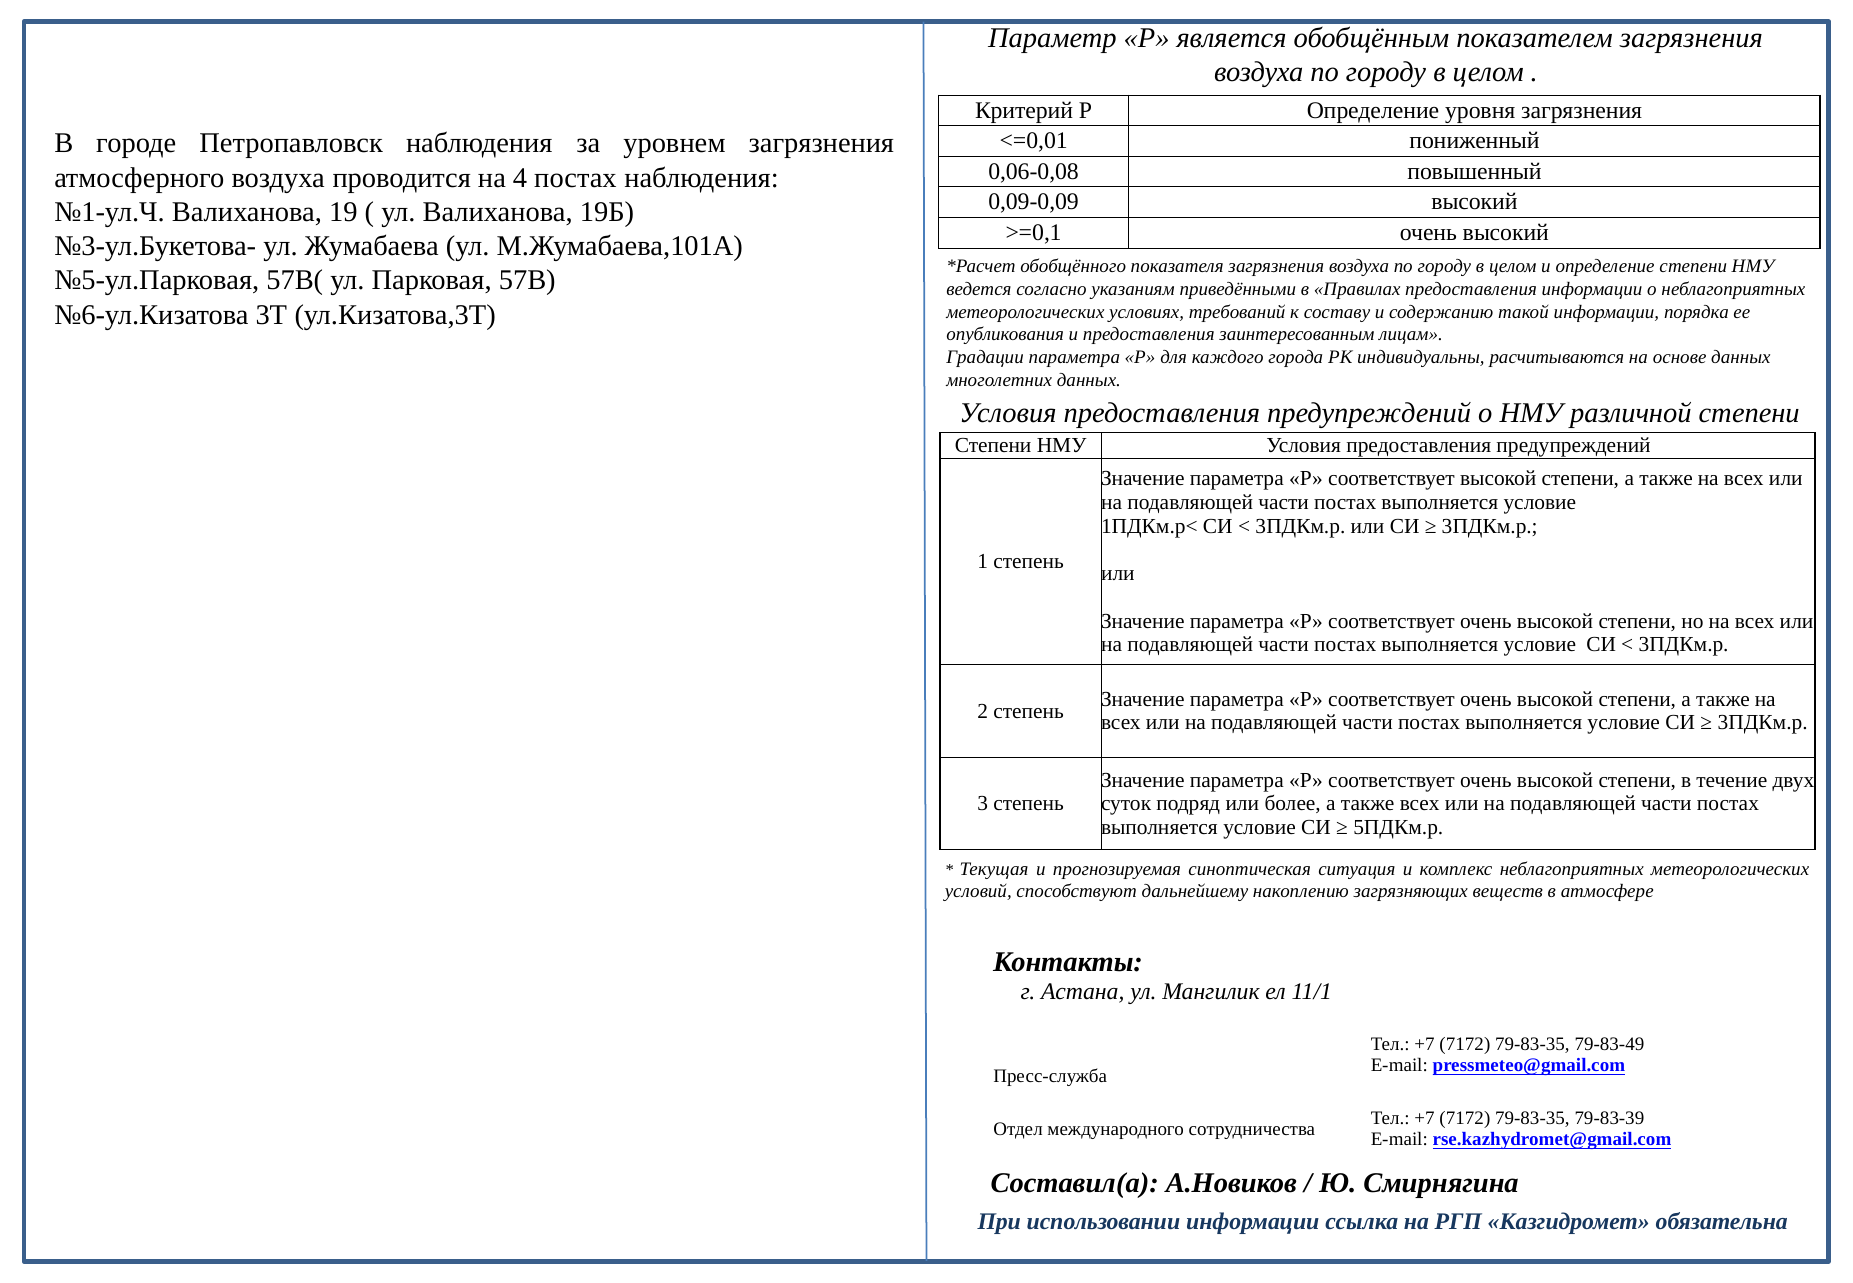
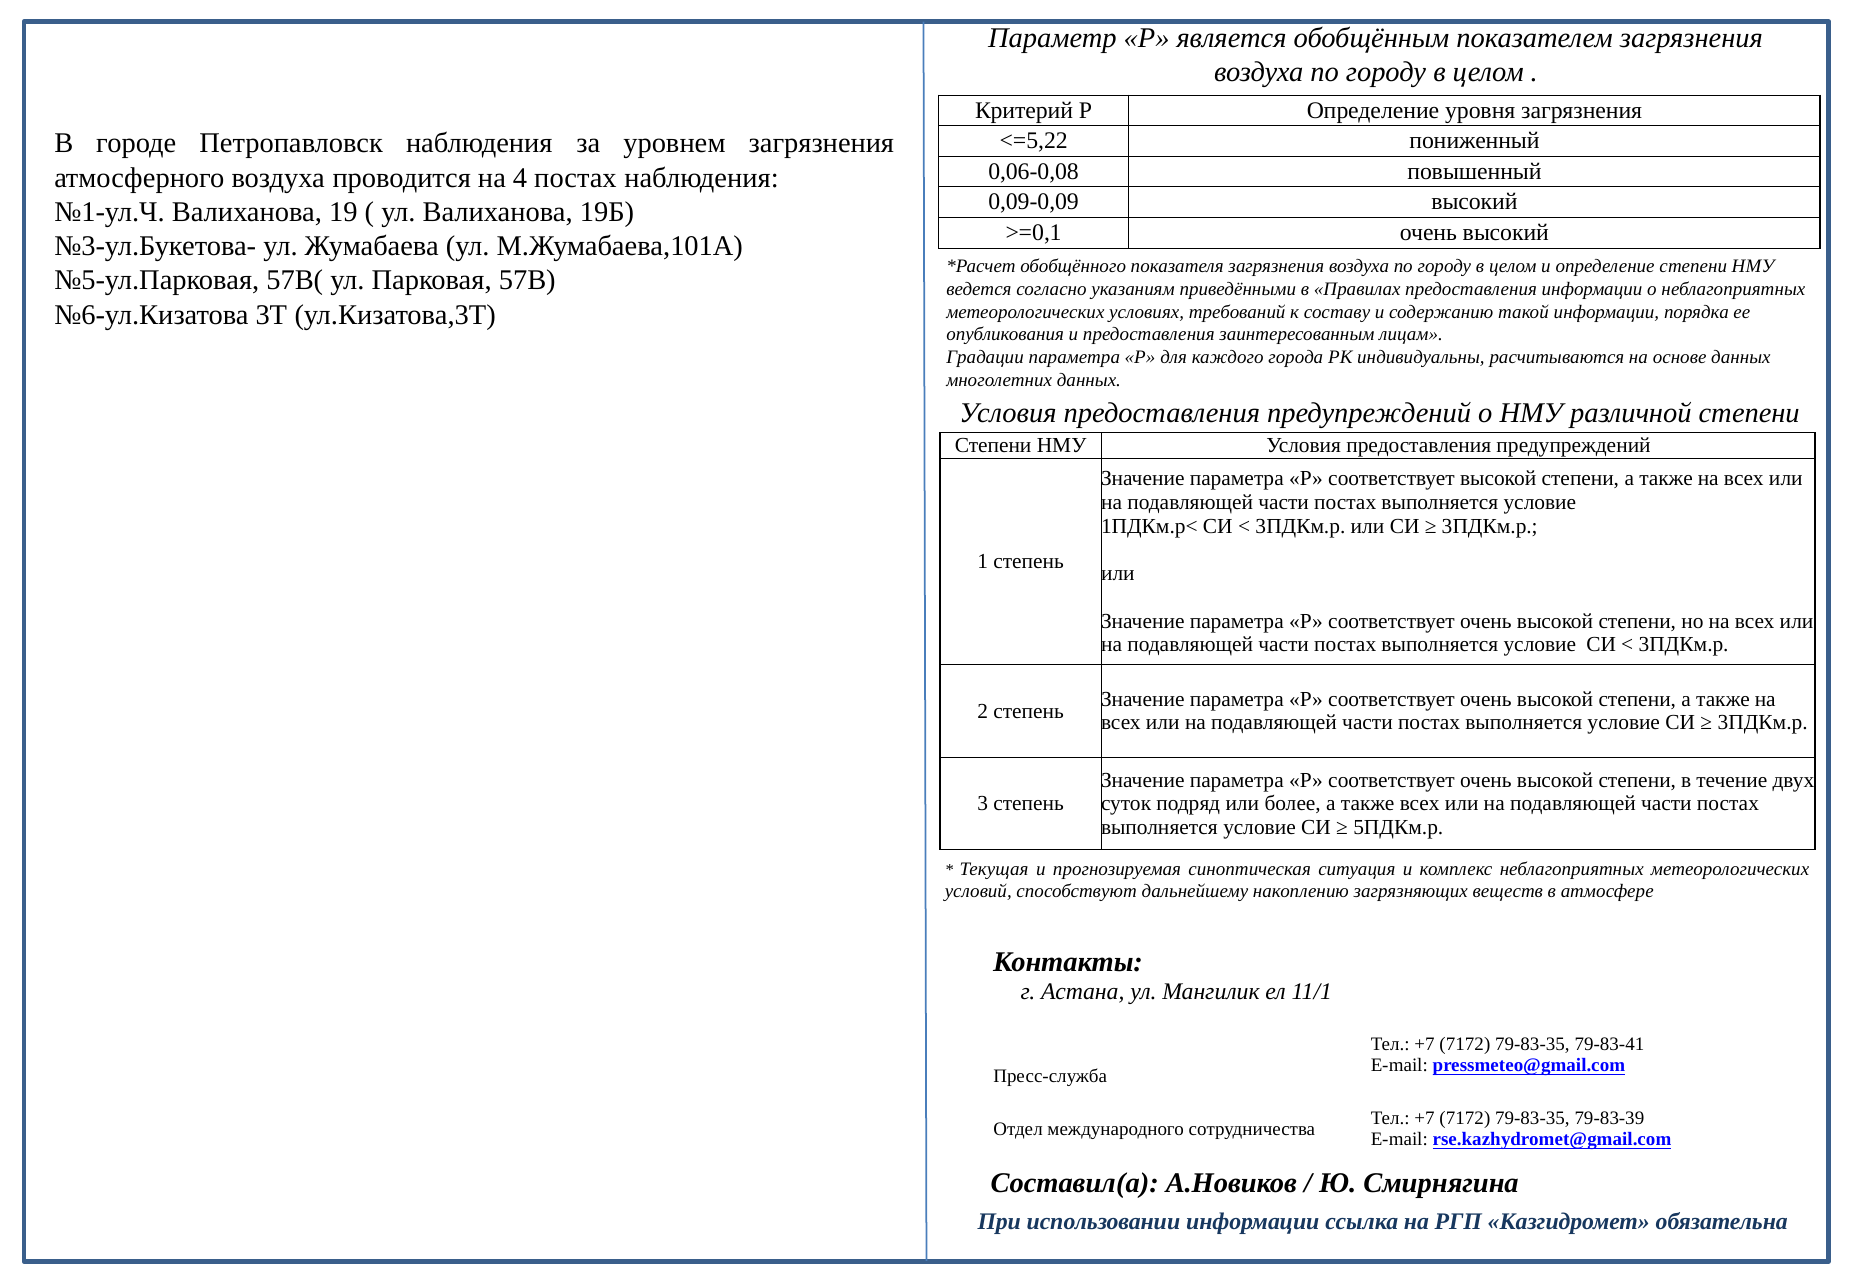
<=0,01: <=0,01 -> <=5,22 (1034, 141)
79-83-49: 79-83-49 -> 79-83-41 (1609, 1044)
